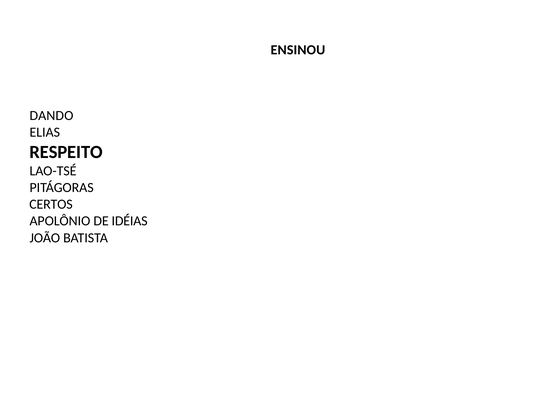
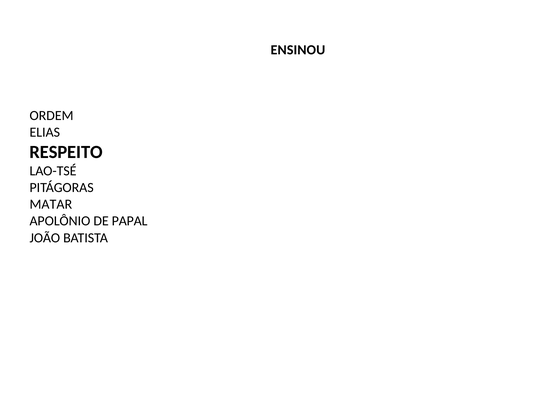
DANDO: DANDO -> ORDEM (52, 115)
CERTOS: CERTOS -> MATAR (51, 204)
IDÉIAS: IDÉIAS -> PAPAL (130, 221)
